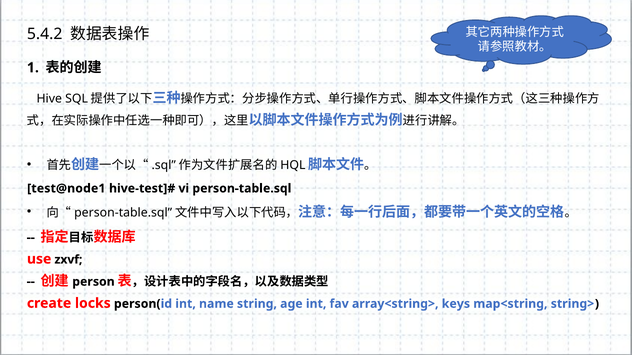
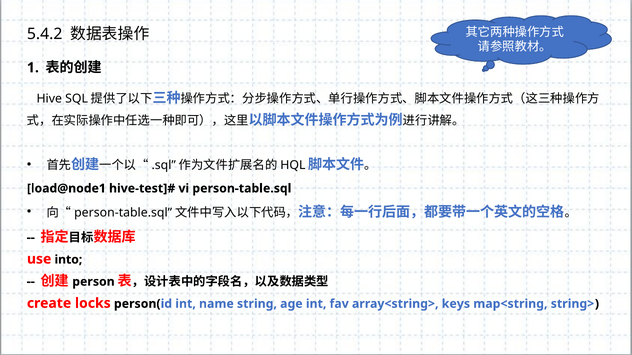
test@node1: test@node1 -> load@node1 (66, 189)
zxvf: zxvf -> into (68, 260)
